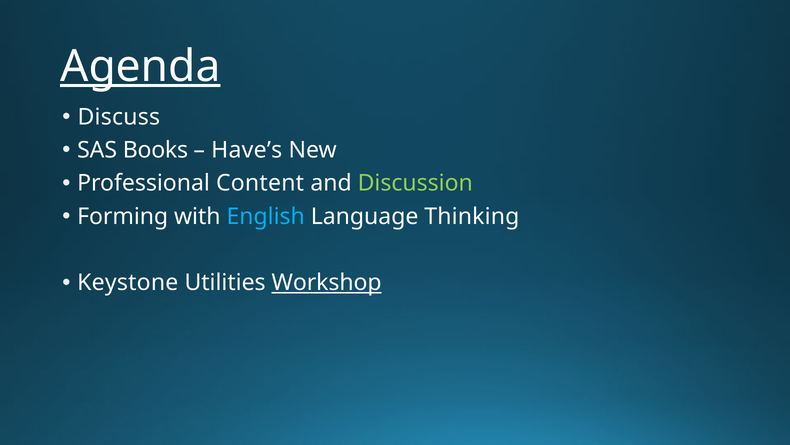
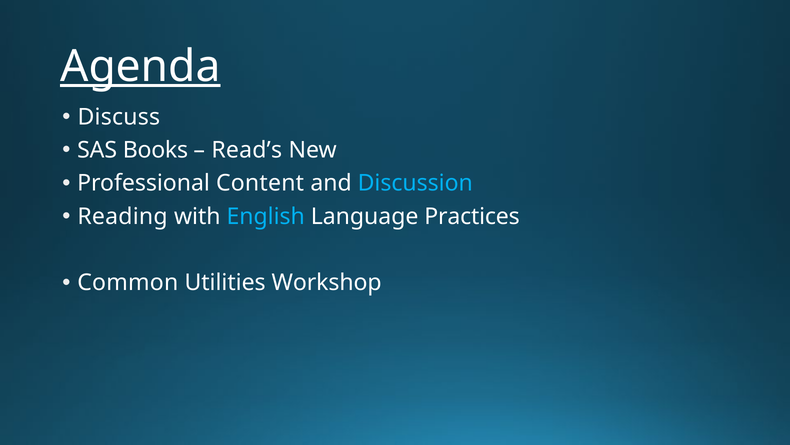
Have’s: Have’s -> Read’s (247, 150)
Discussion colour: light green -> light blue (415, 183)
Forming: Forming -> Reading (123, 216)
Thinking: Thinking -> Practices (472, 216)
Keystone: Keystone -> Common (128, 282)
Workshop underline: present -> none (327, 282)
